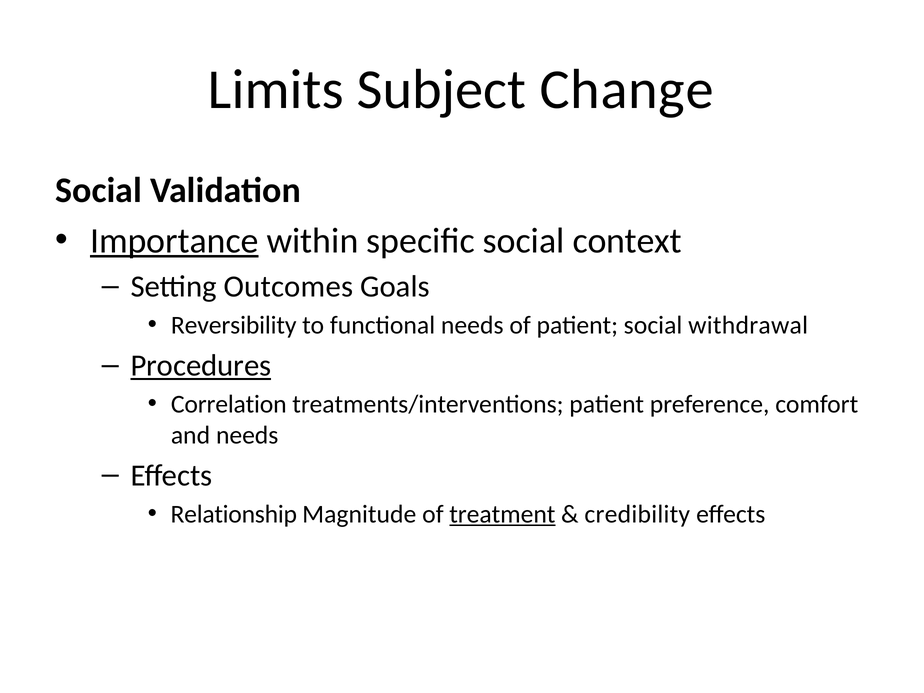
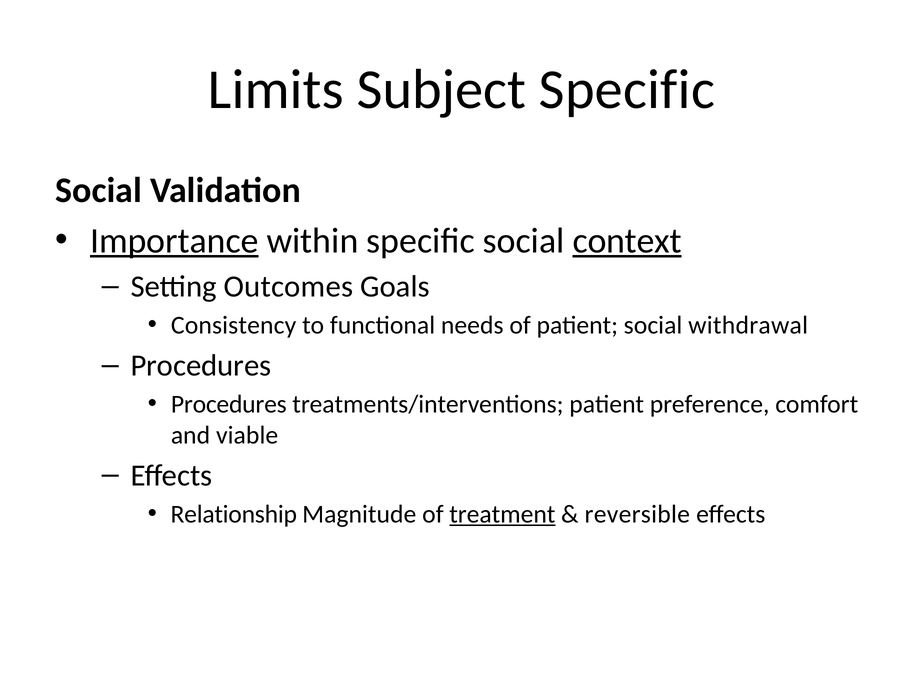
Subject Change: Change -> Specific (627, 89)
context underline: none -> present (627, 241)
Reversibility: Reversibility -> Consistency (234, 325)
Procedures underline: present -> none (201, 366)
Correlation: Correlation -> Procedures (229, 404)
and needs: needs -> viable (247, 435)
credibility: credibility -> reversible (637, 514)
